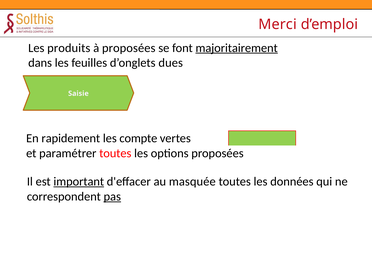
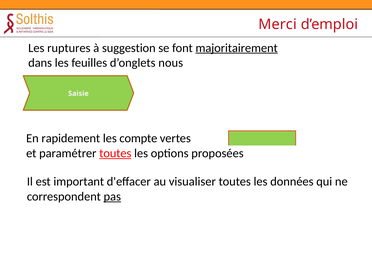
produits: produits -> ruptures (69, 48)
à proposées: proposées -> suggestion (129, 48)
dues: dues -> nous (171, 63)
toutes underline: none -> present (115, 153)
important underline: present -> none (79, 182)
masquée: masquée -> visualiser (192, 182)
